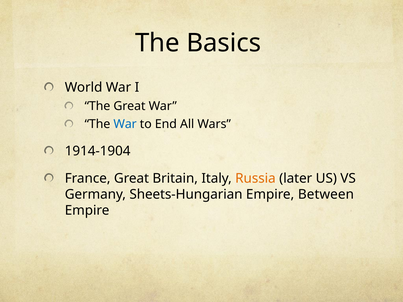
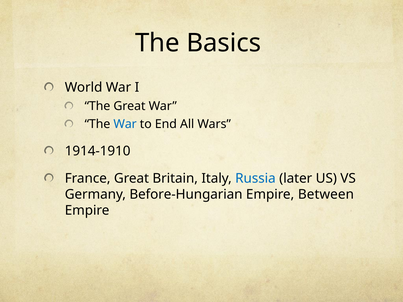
1914-1904: 1914-1904 -> 1914-1910 (98, 151)
Russia colour: orange -> blue (255, 178)
Sheets-Hungarian: Sheets-Hungarian -> Before-Hungarian (186, 195)
